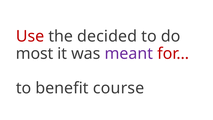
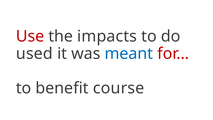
decided: decided -> impacts (107, 36)
most: most -> used (34, 54)
meant colour: purple -> blue (129, 54)
